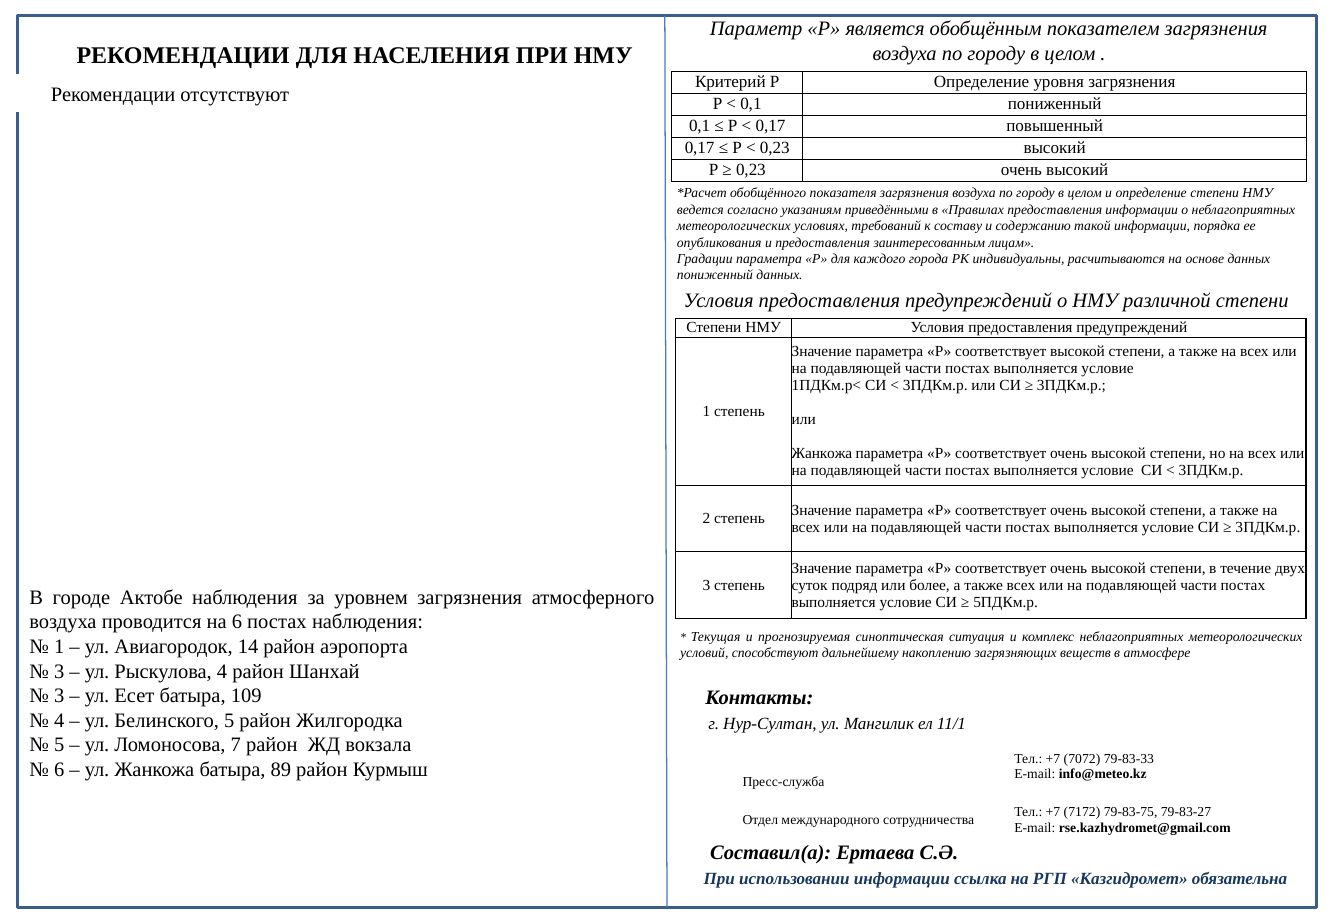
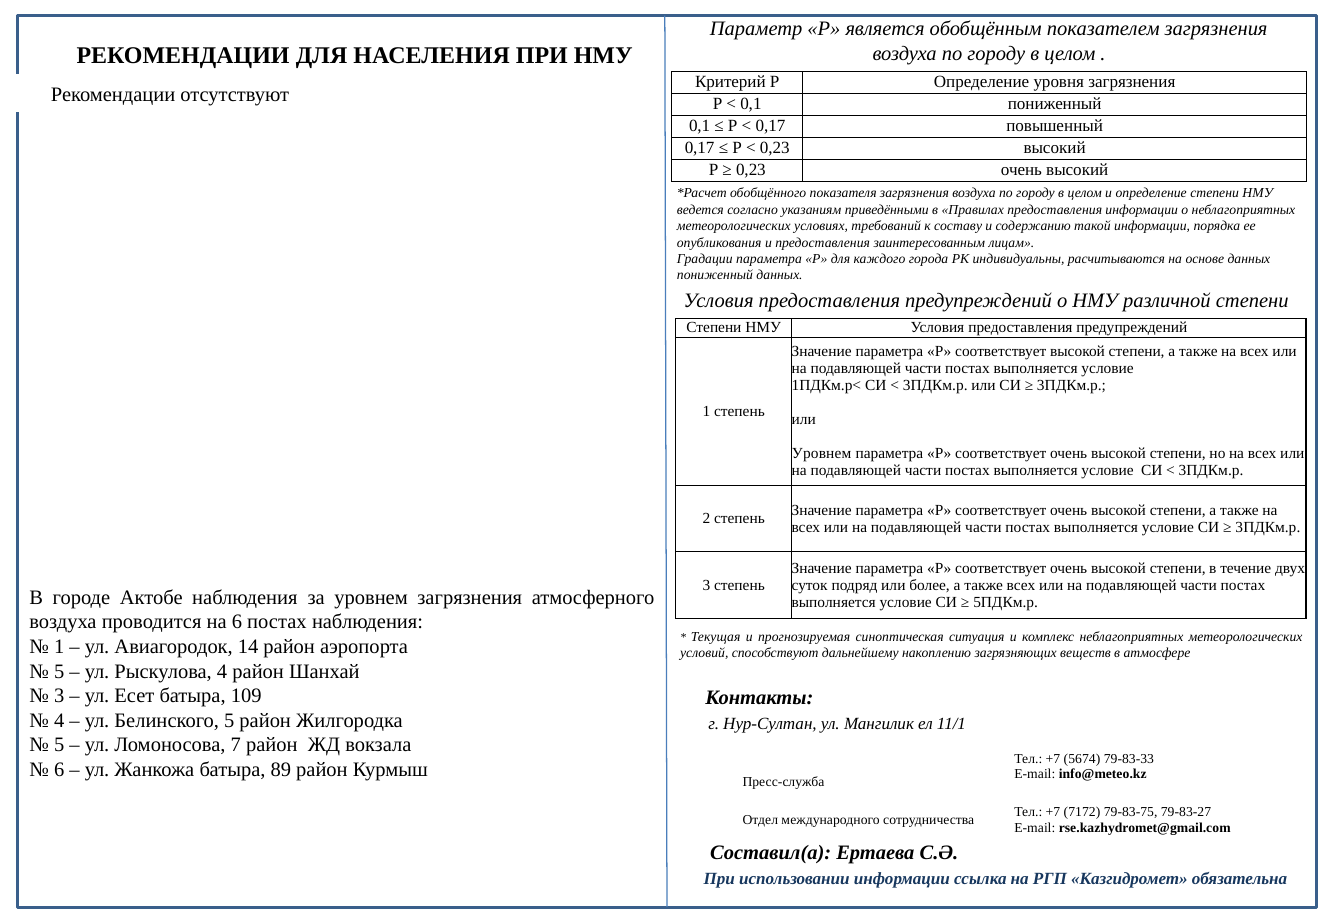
Жанкожа: Жанкожа -> Уровнем (822, 454)
3: 3 -> 5 (59, 672)
7072: 7072 -> 5674 (1082, 760)
